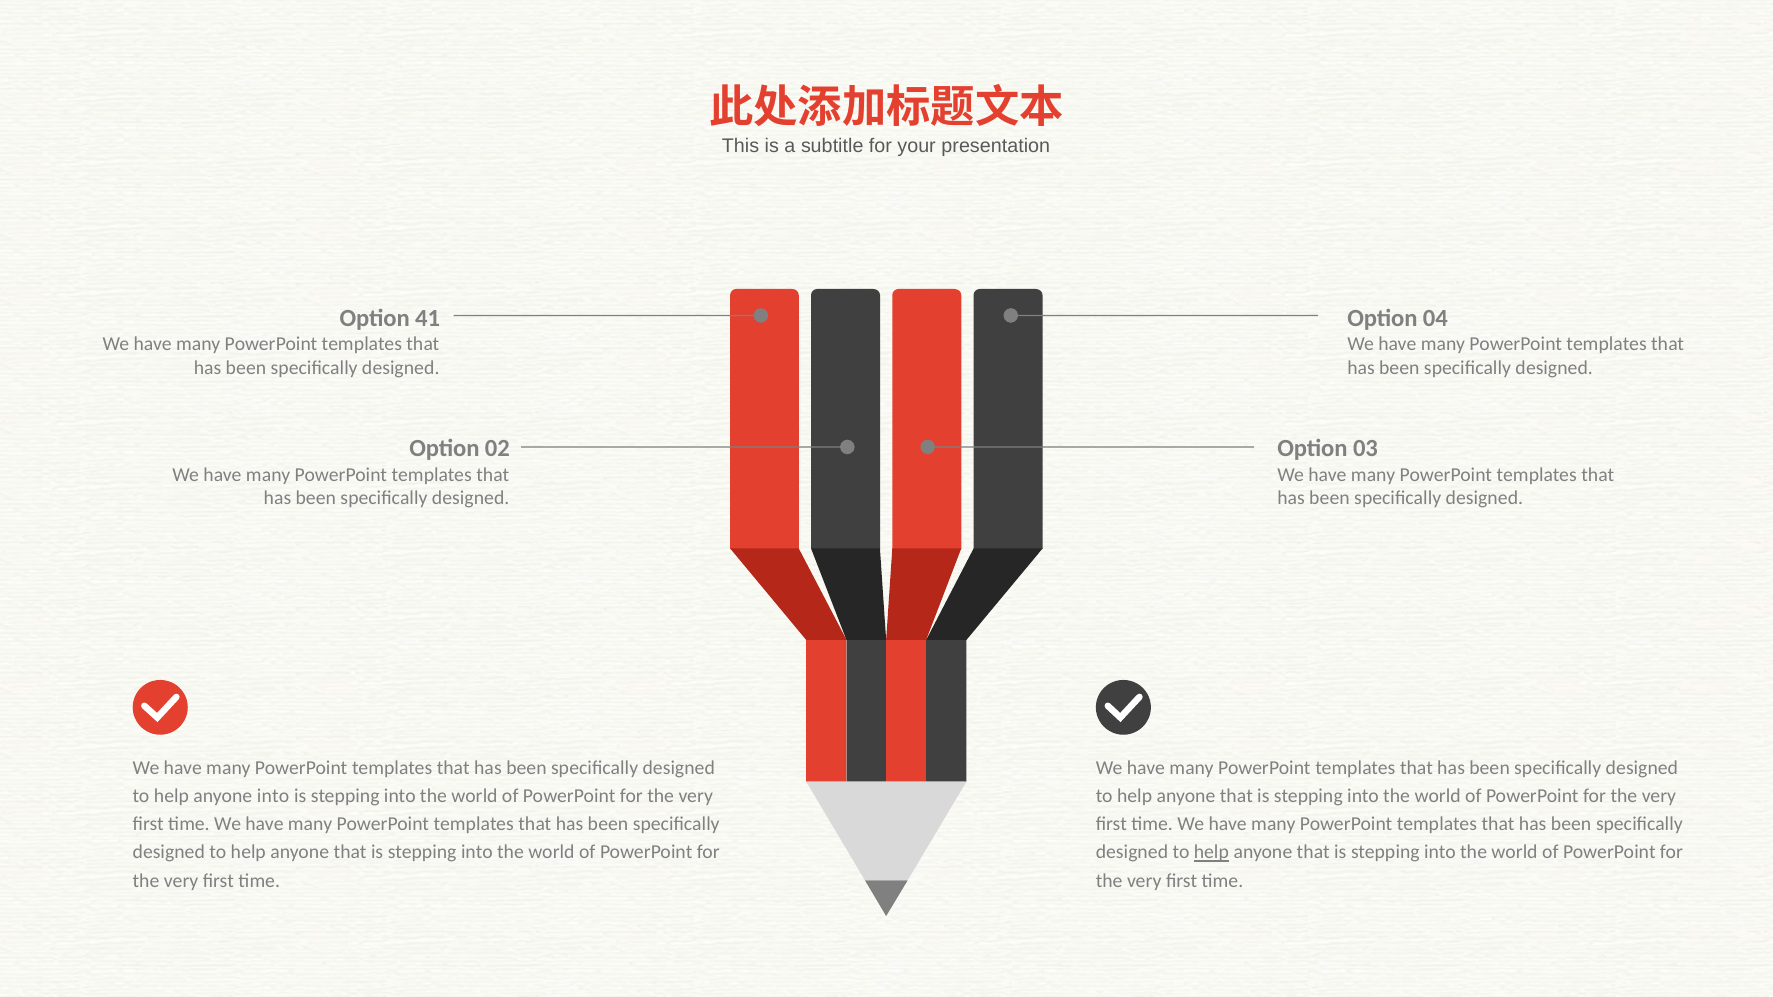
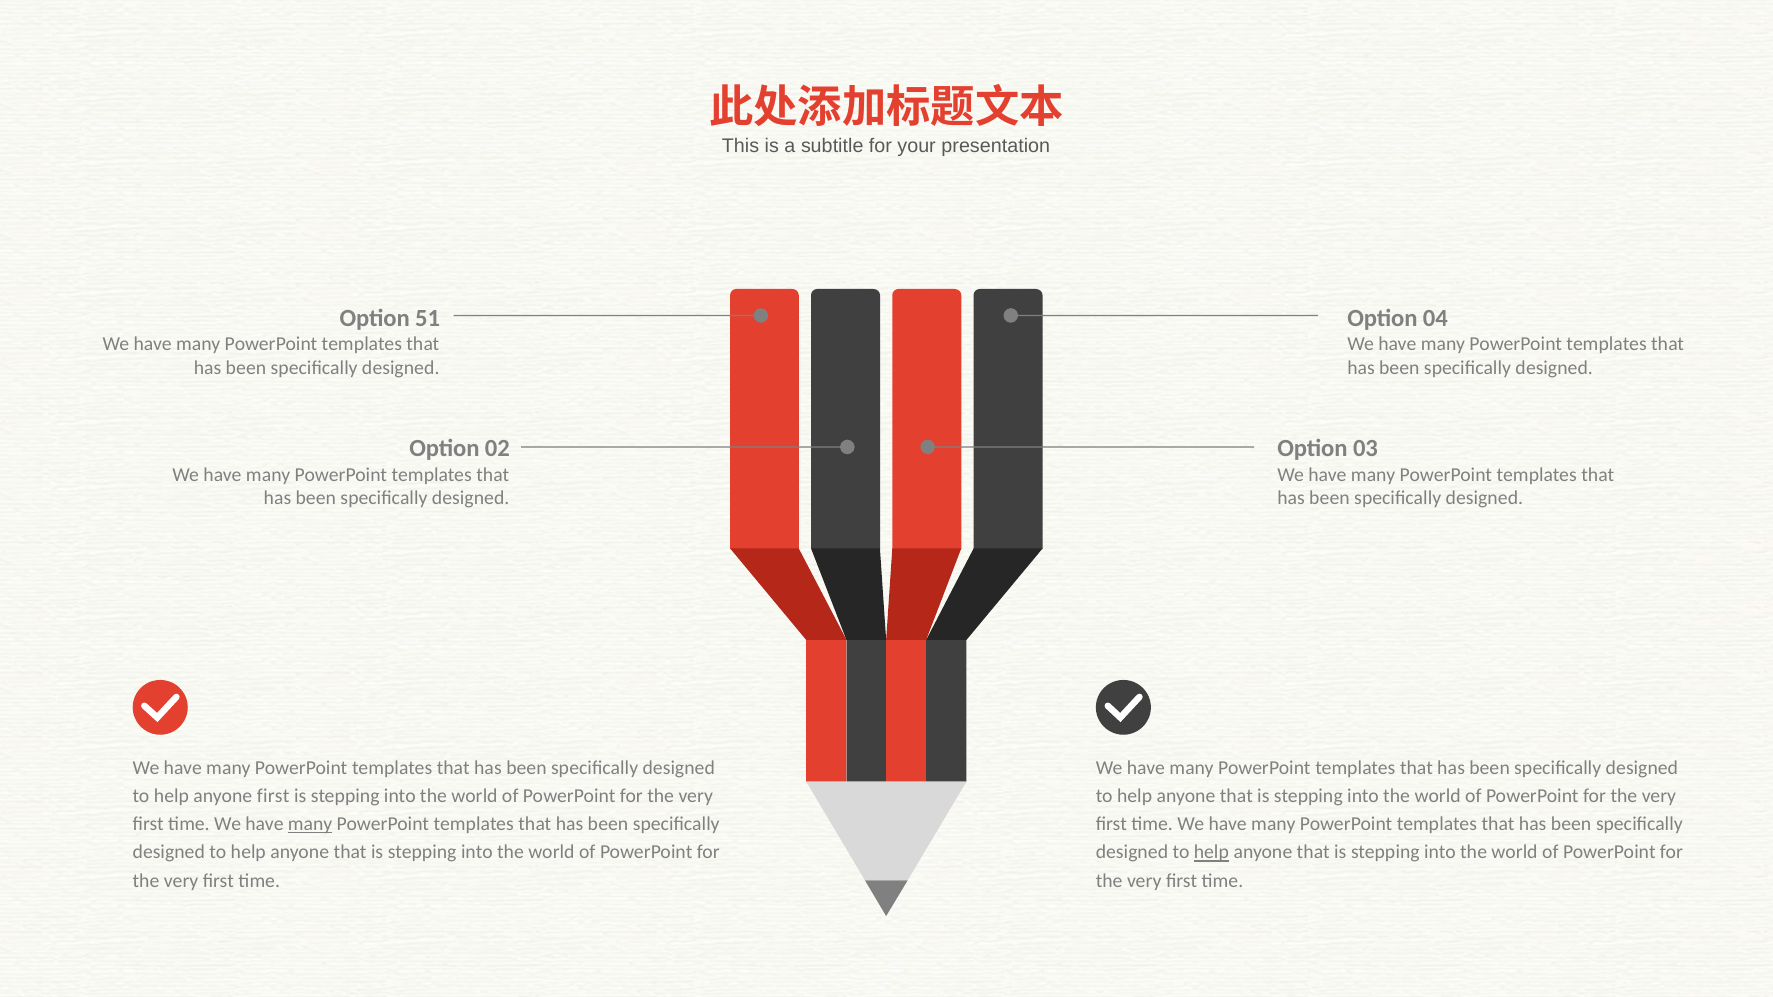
41: 41 -> 51 (428, 318)
anyone into: into -> first (273, 796)
many underline: none -> present (310, 824)
